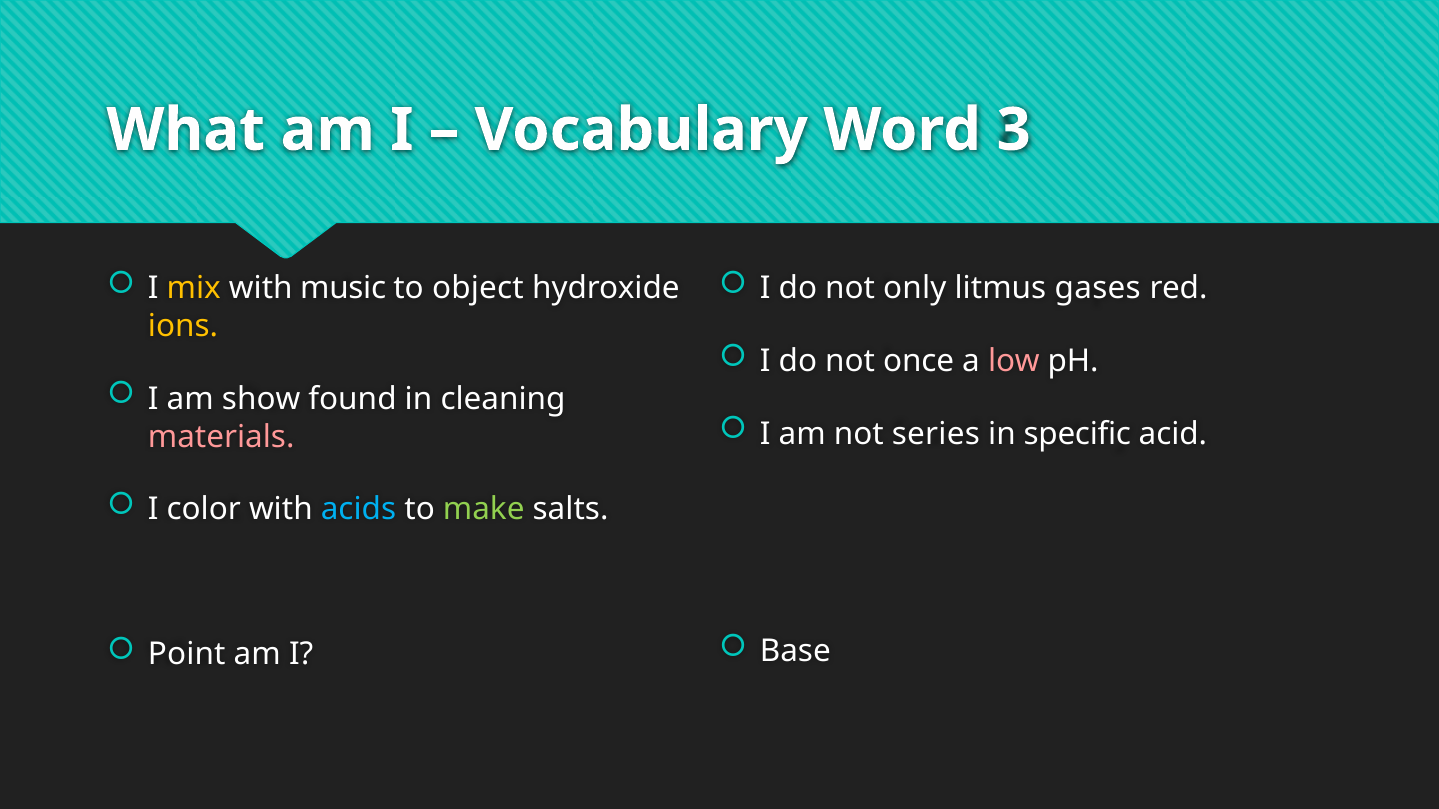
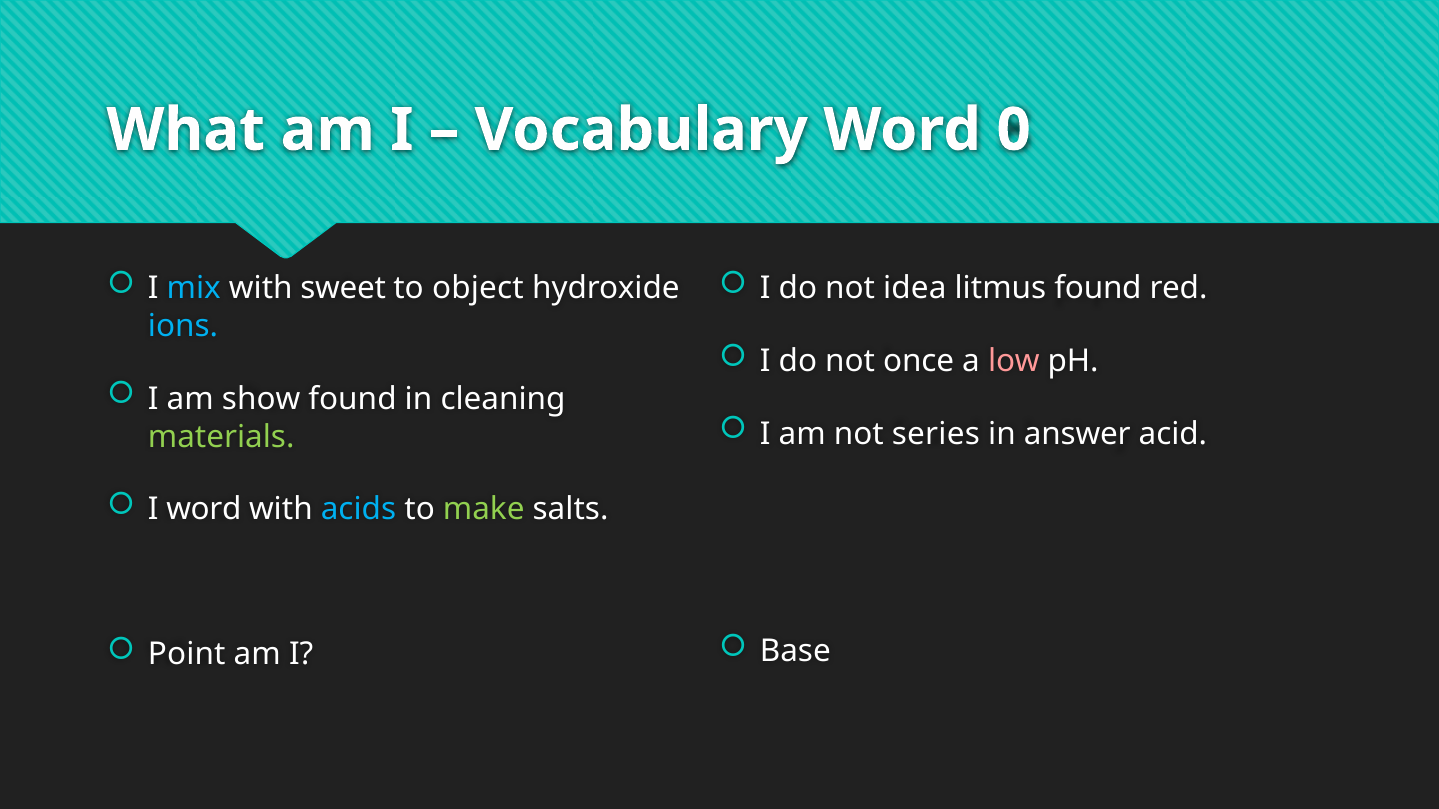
3: 3 -> 0 (1014, 130)
mix colour: yellow -> light blue (194, 289)
music: music -> sweet (343, 289)
only: only -> idea (915, 289)
litmus gases: gases -> found (1098, 289)
ions colour: yellow -> light blue (183, 327)
specific: specific -> answer (1077, 434)
materials colour: pink -> light green (221, 437)
I color: color -> word (204, 509)
